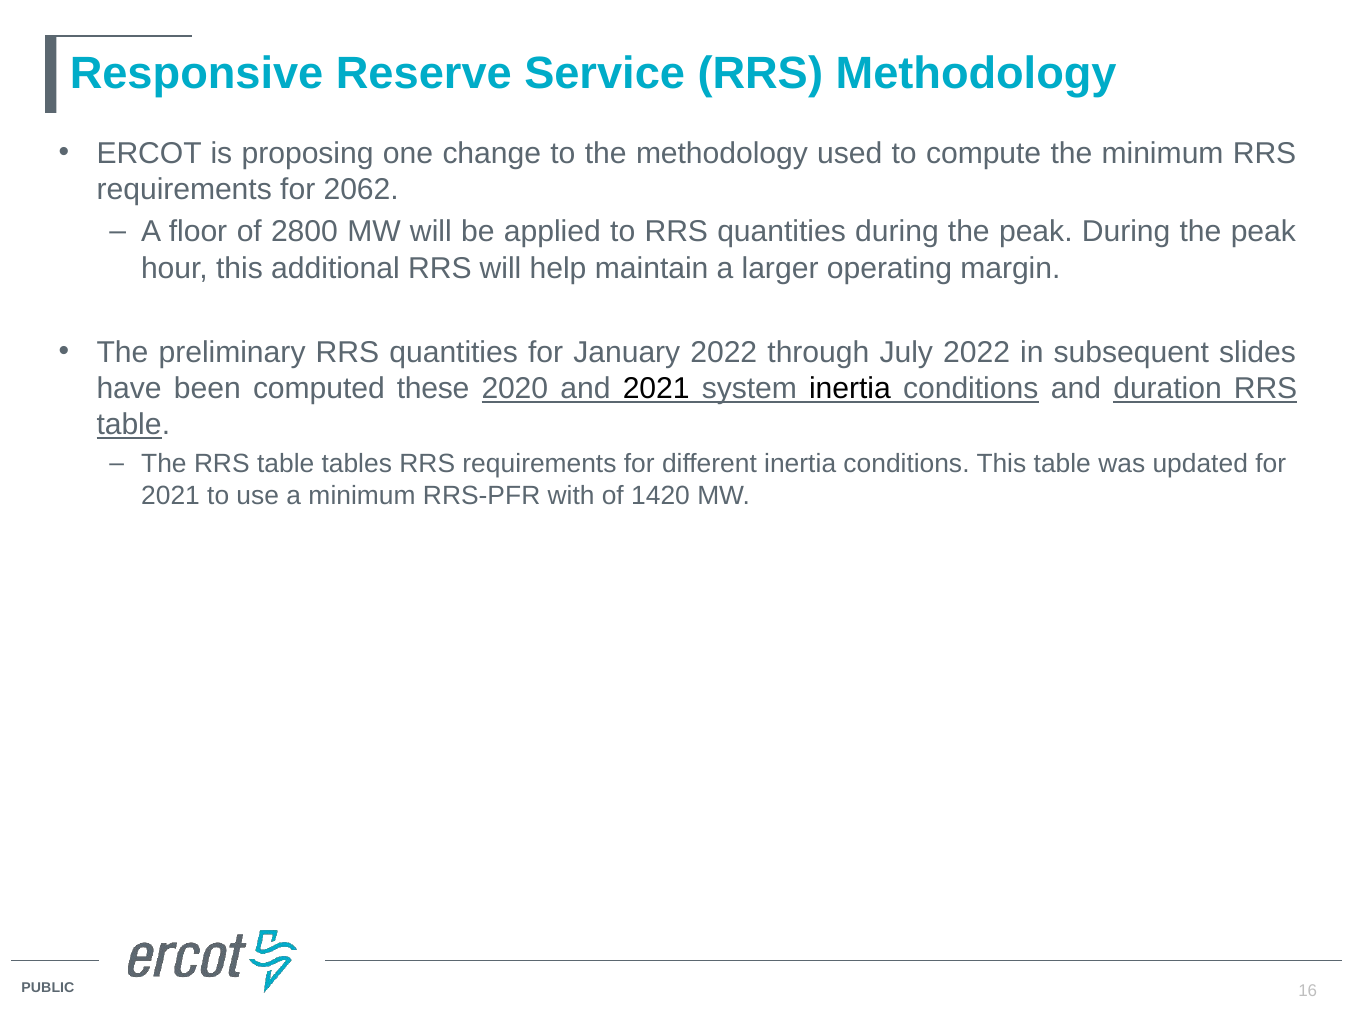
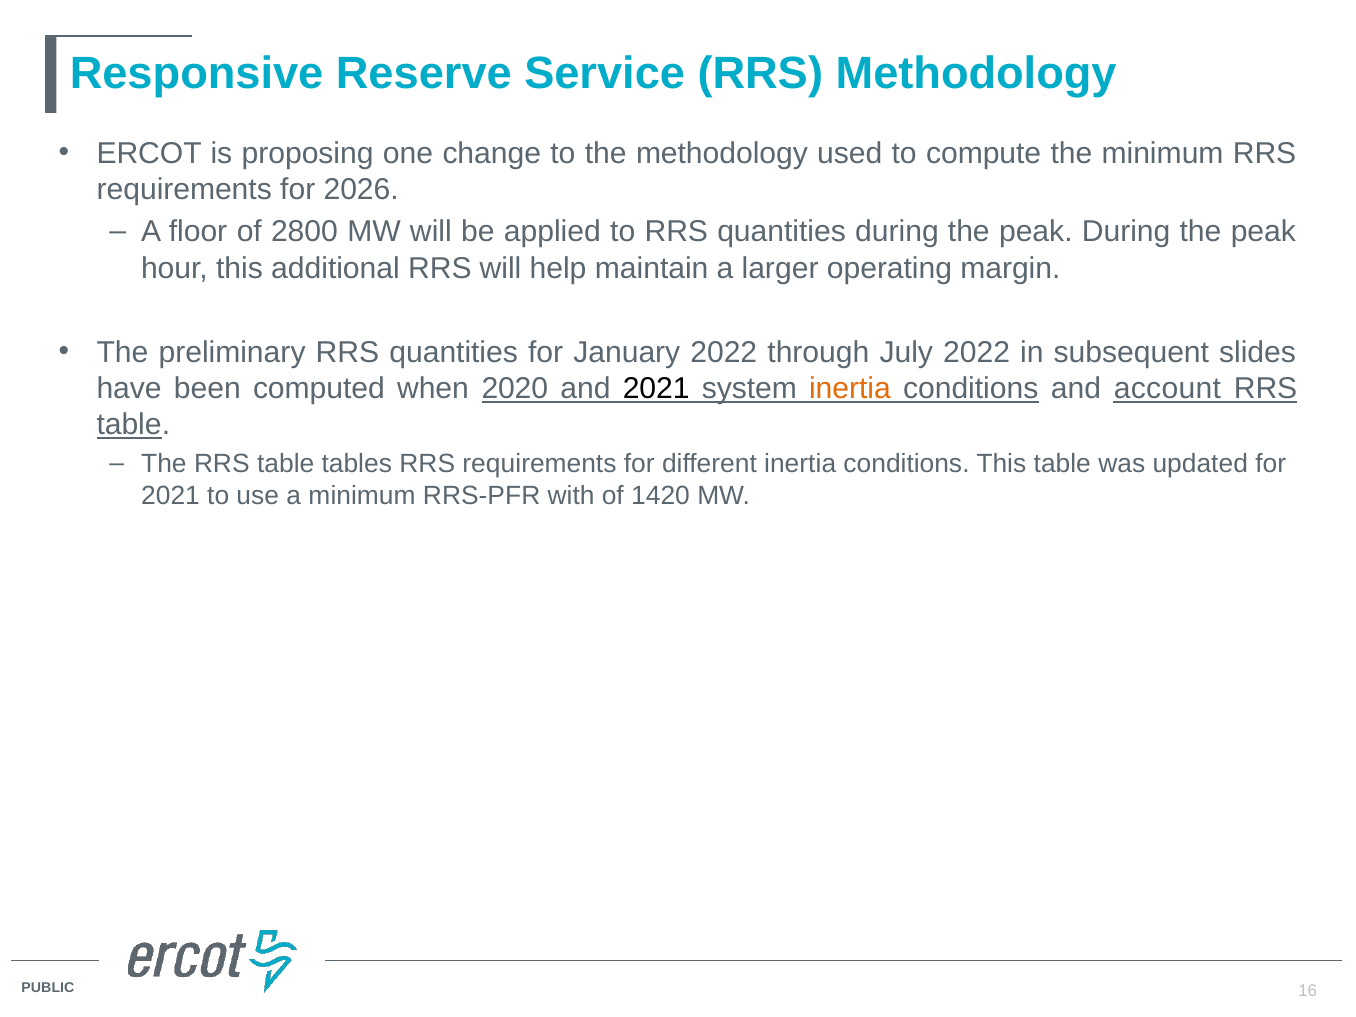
2062: 2062 -> 2026 (361, 190)
these: these -> when (433, 389)
inertia colour: black -> orange (850, 389)
duration: duration -> account (1167, 389)
